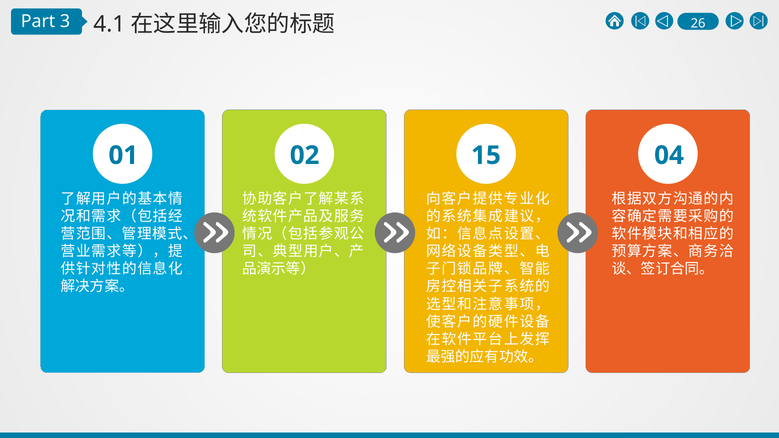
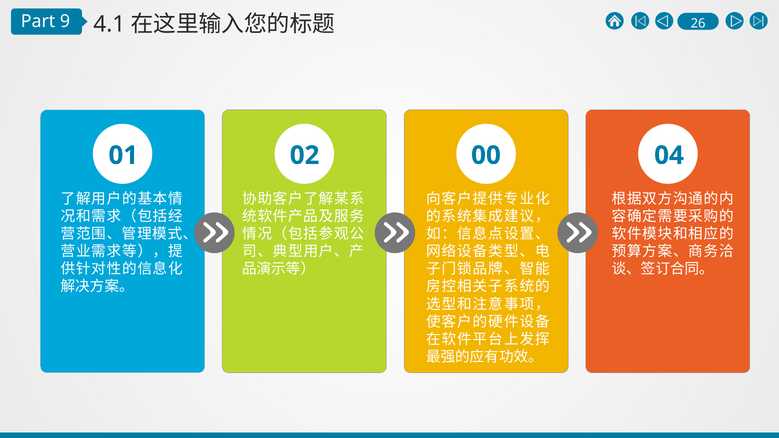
3: 3 -> 9 (65, 22)
15: 15 -> 00 (486, 155)
